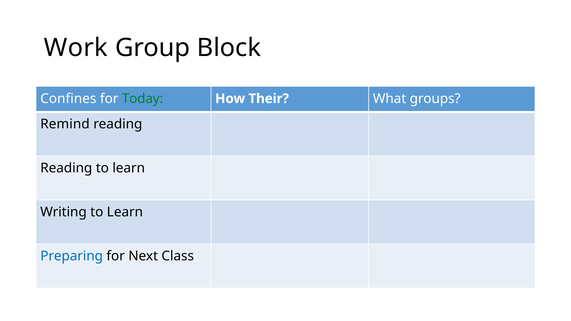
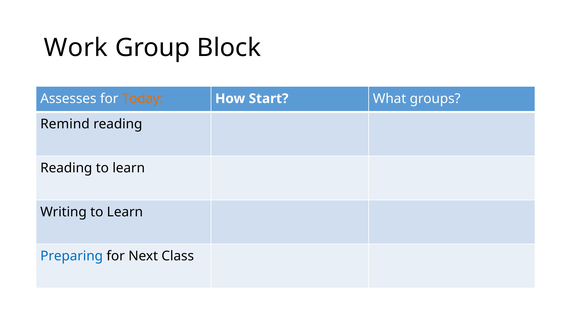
Confines: Confines -> Assesses (68, 99)
Today colour: green -> orange (143, 99)
Their: Their -> Start (269, 99)
